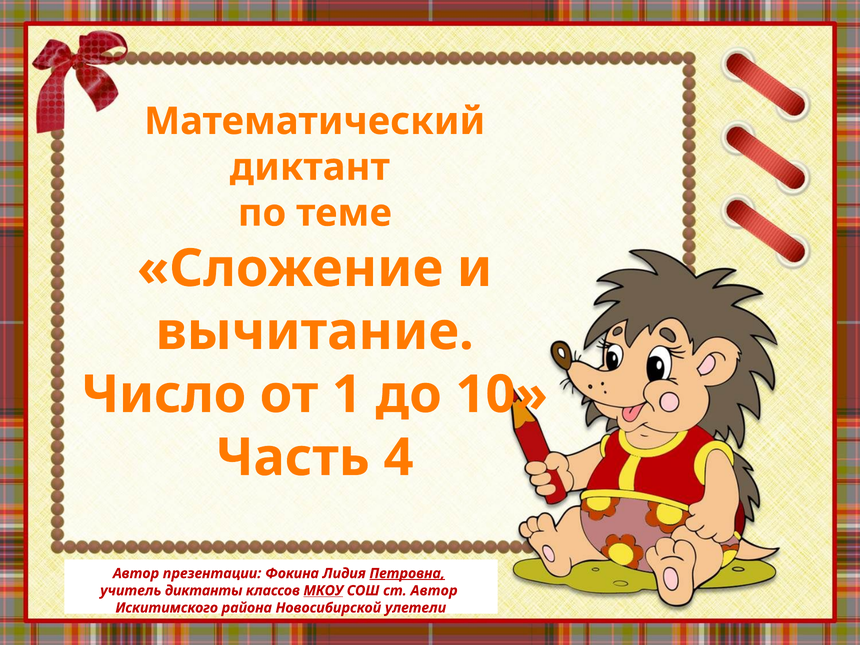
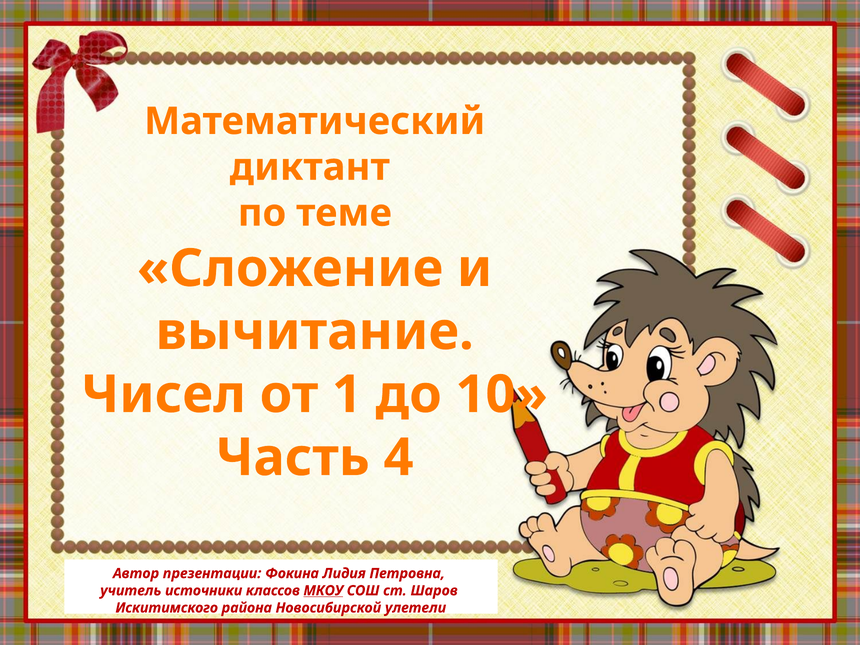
Число: Число -> Чисел (164, 395)
Петровна underline: present -> none (407, 573)
диктанты: диктанты -> источники (204, 591)
ст Автор: Автор -> Шаров (434, 591)
